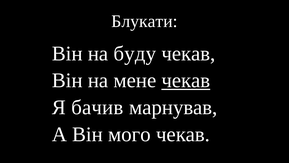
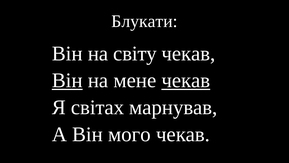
буду: буду -> світу (135, 53)
Він underline: none -> present (67, 80)
бачив: бачив -> світах (97, 107)
